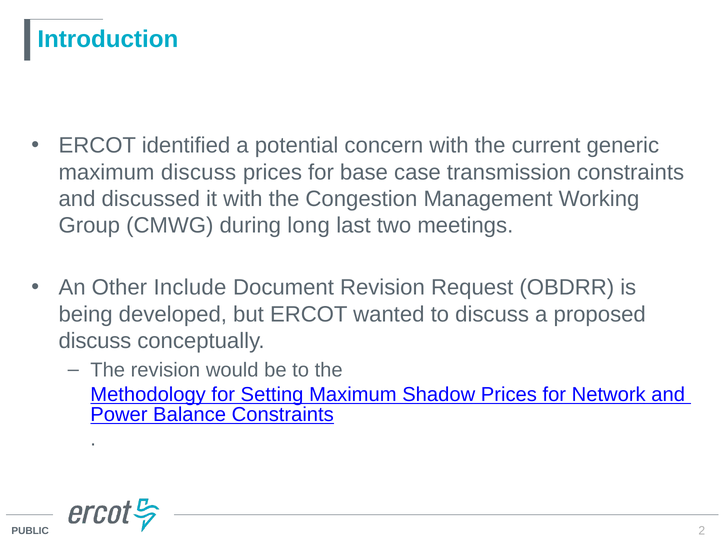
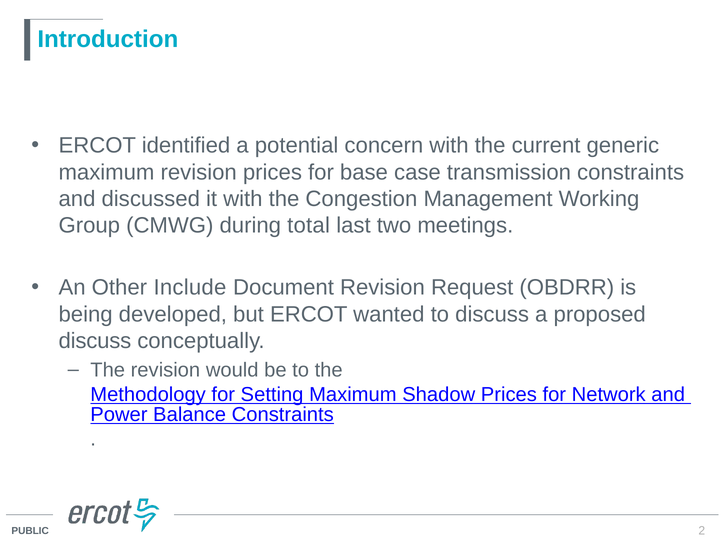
maximum discuss: discuss -> revision (199, 172)
long: long -> total (309, 225)
